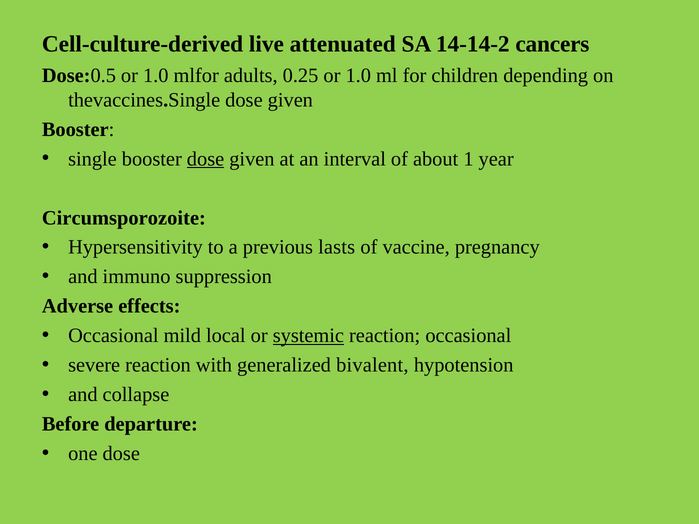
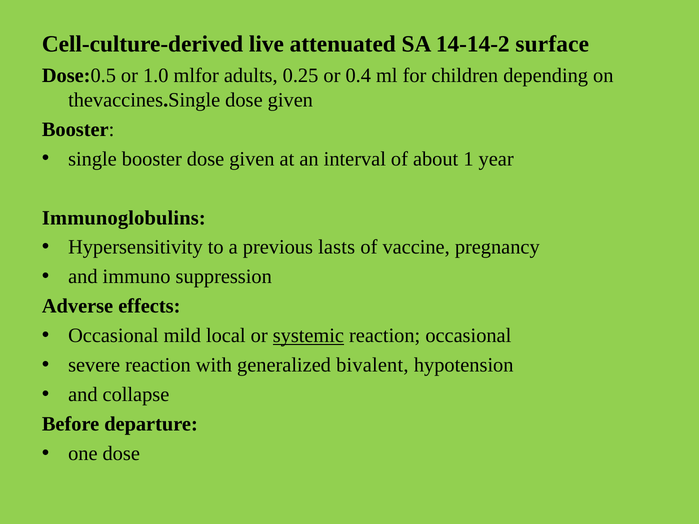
cancers: cancers -> surface (552, 44)
0.25 or 1.0: 1.0 -> 0.4 (358, 75)
dose underline: present -> none (206, 159)
Circumsporozoite: Circumsporozoite -> Immunoglobulins (124, 218)
